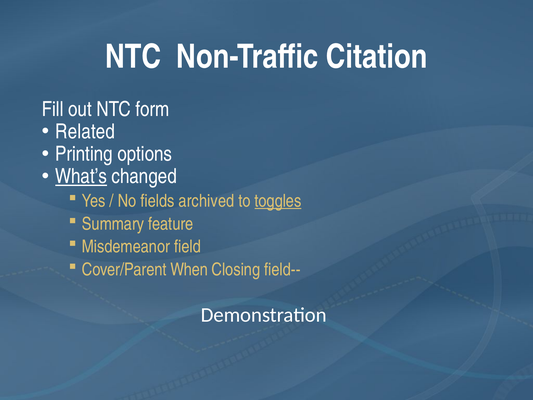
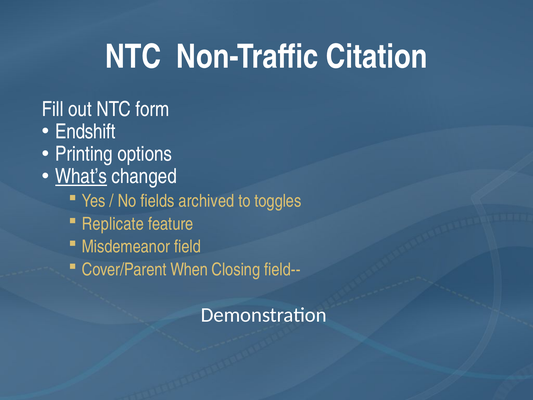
Related: Related -> Endshift (85, 132)
toggles underline: present -> none (278, 201)
Summary: Summary -> Replicate (113, 224)
